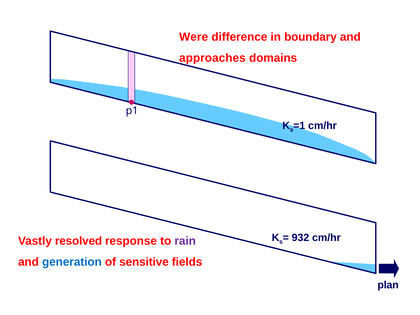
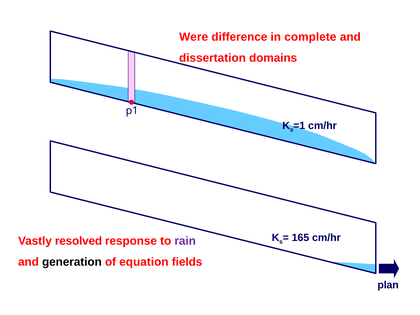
boundary: boundary -> complete (310, 37)
approaches: approaches -> dissertation (212, 58)
932: 932 -> 165 (300, 238)
generation colour: blue -> black (72, 262)
sensitive: sensitive -> equation (144, 262)
